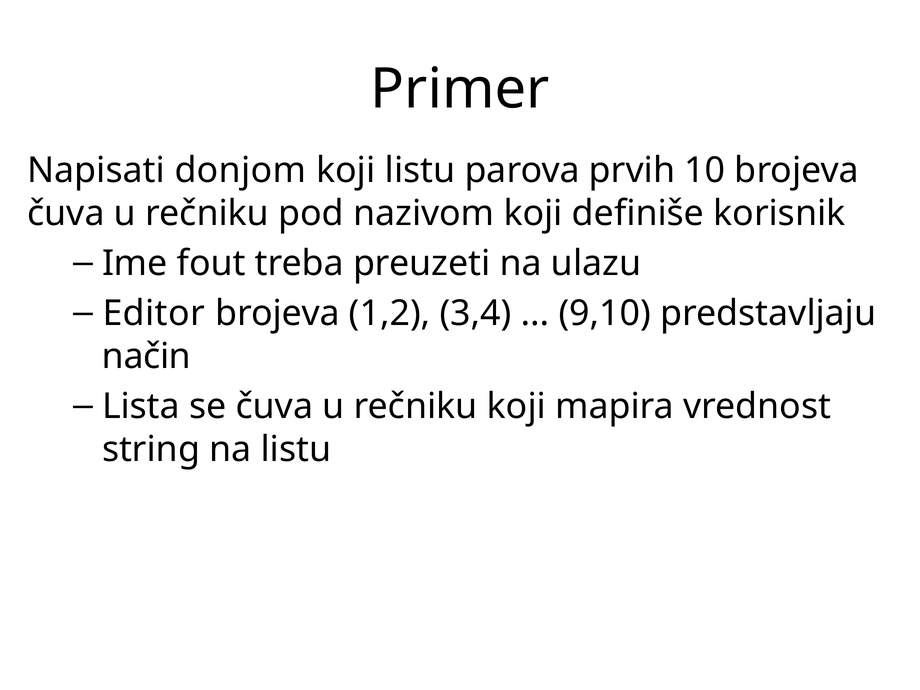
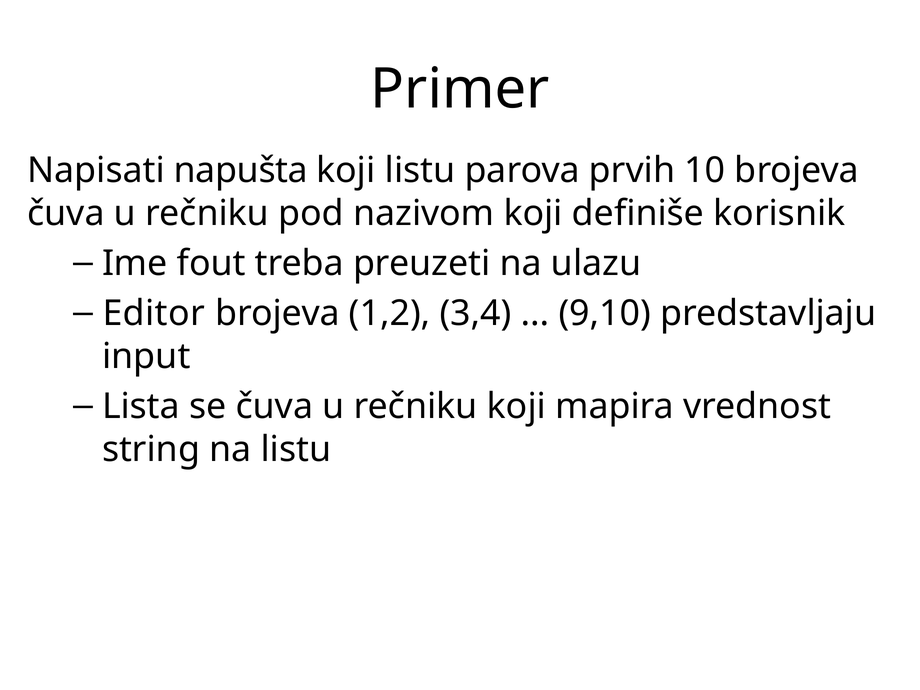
donjom: donjom -> napušta (241, 171)
način: način -> input (146, 356)
